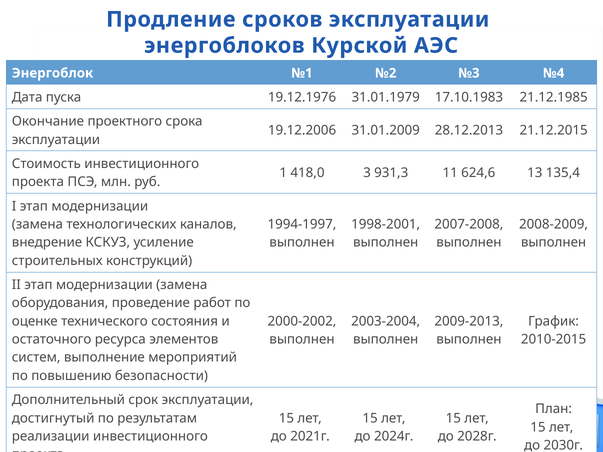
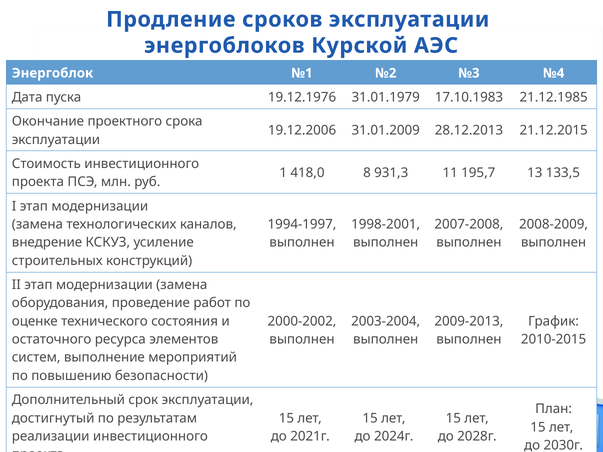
3: 3 -> 8 (367, 173)
624,6: 624,6 -> 195,7 (478, 173)
135,4: 135,4 -> 133,5 (563, 173)
